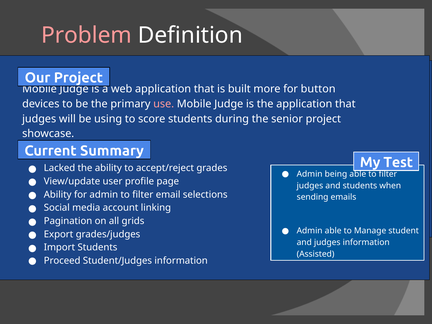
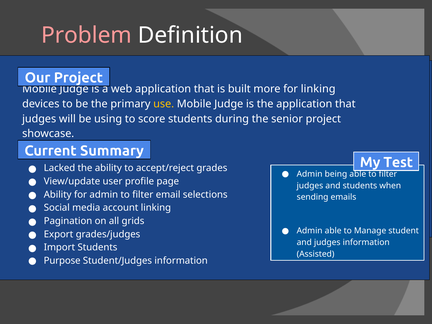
for button: button -> linking (318, 89)
use colour: pink -> yellow (164, 104)
Proceed: Proceed -> Purpose (62, 261)
